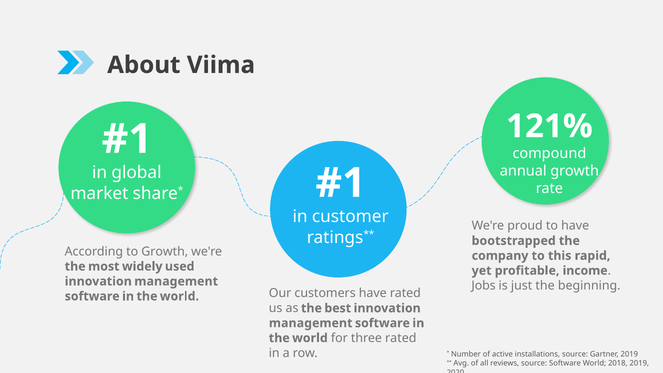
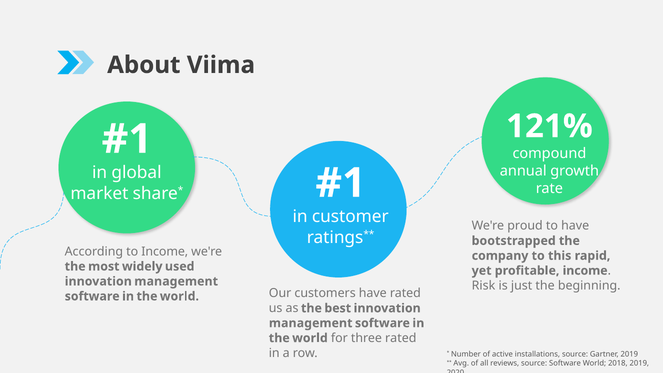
to Growth: Growth -> Income (165, 251)
Jobs: Jobs -> Risk (483, 285)
